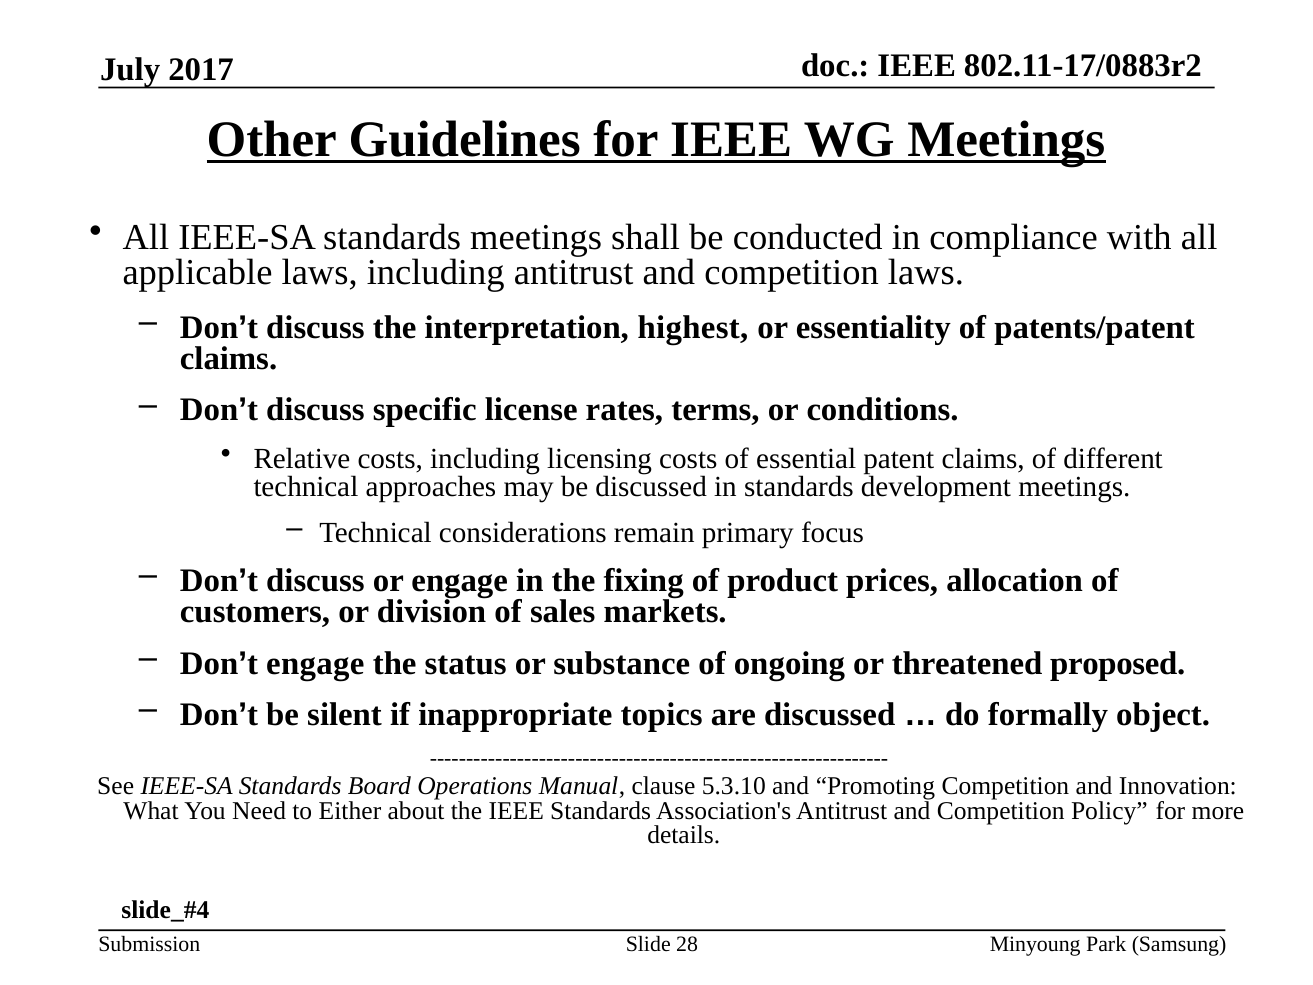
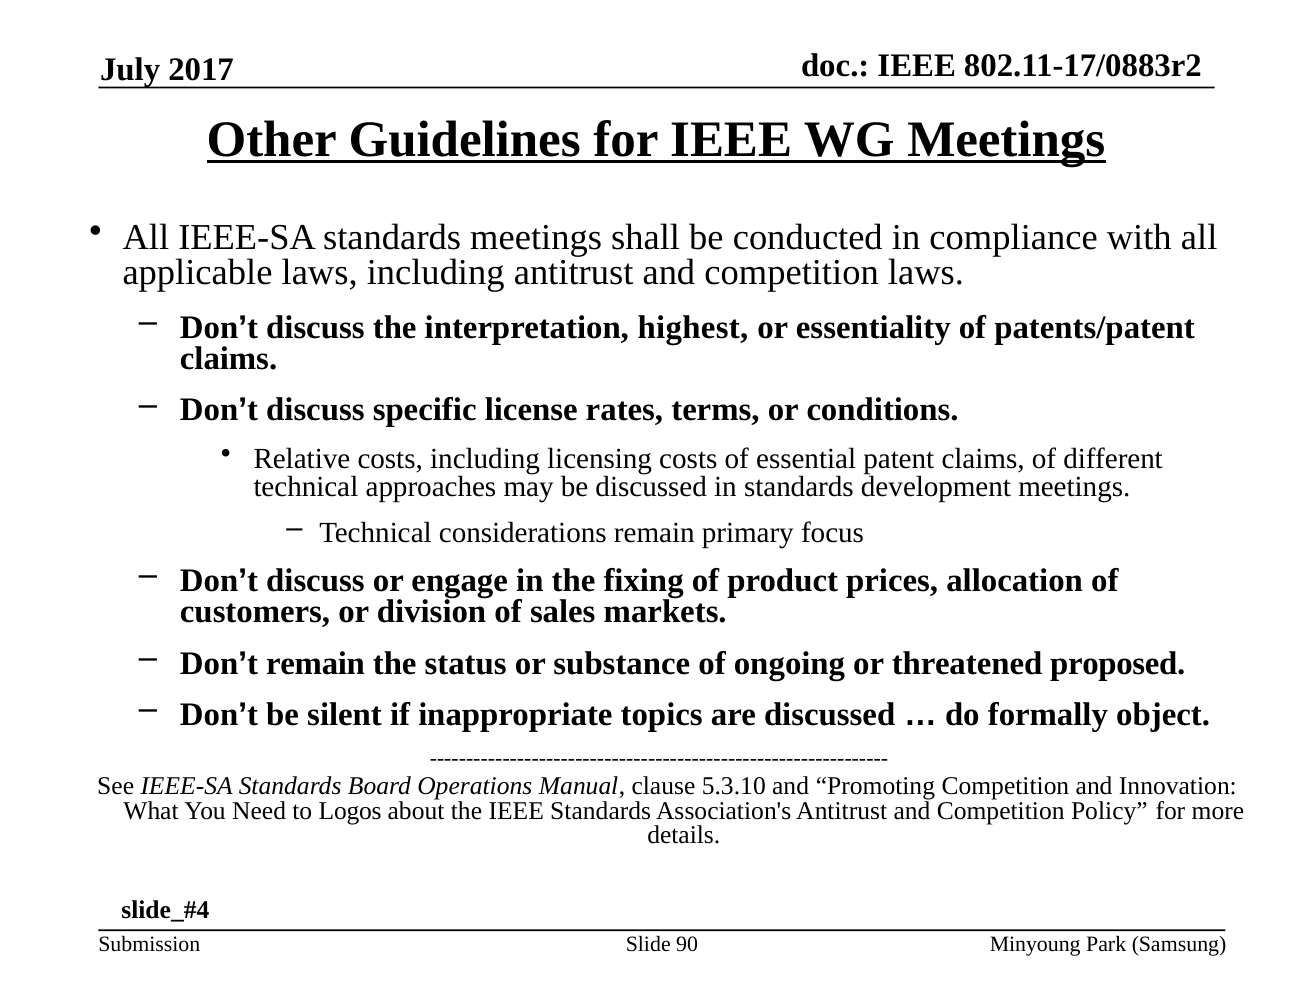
Don’t engage: engage -> remain (316, 663)
Either: Either -> Logos (350, 811)
28: 28 -> 90 (687, 944)
